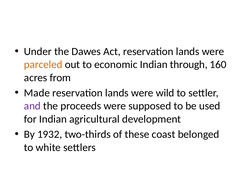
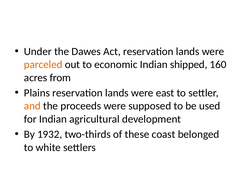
through: through -> shipped (189, 65)
Made: Made -> Plains (37, 93)
wild: wild -> east (165, 93)
and colour: purple -> orange (32, 106)
